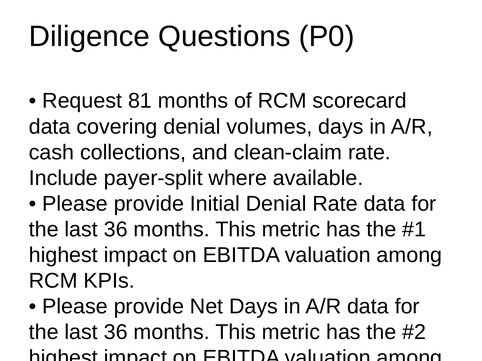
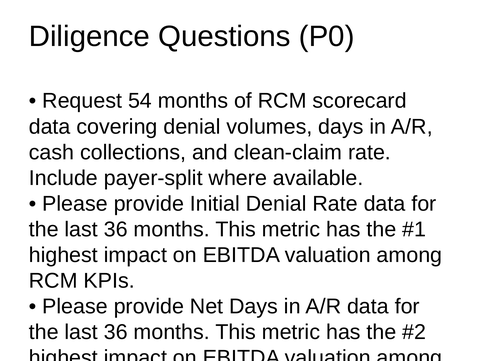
81: 81 -> 54 (140, 101)
